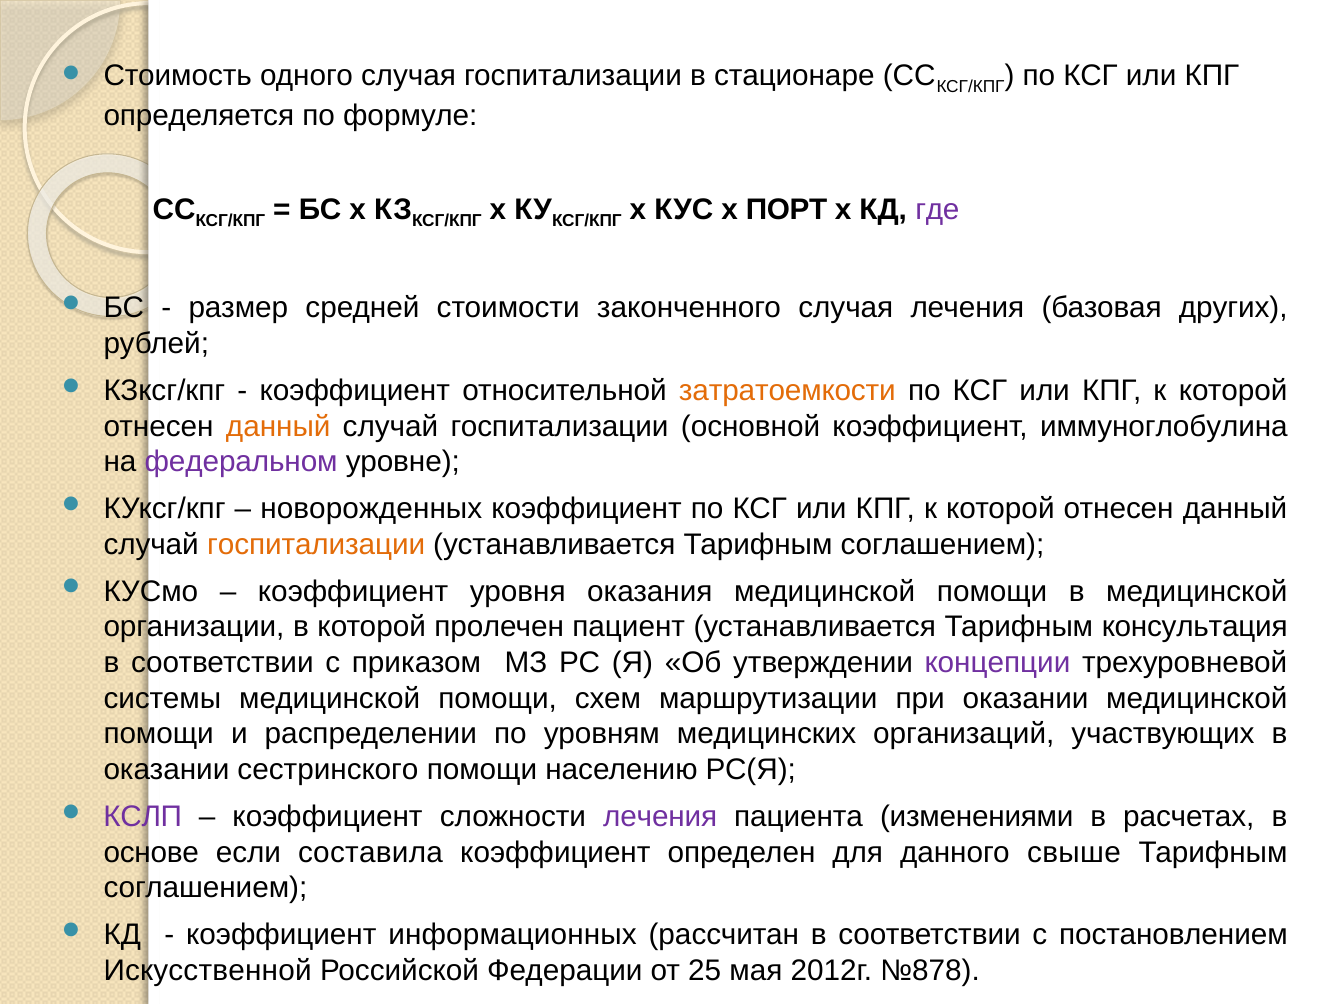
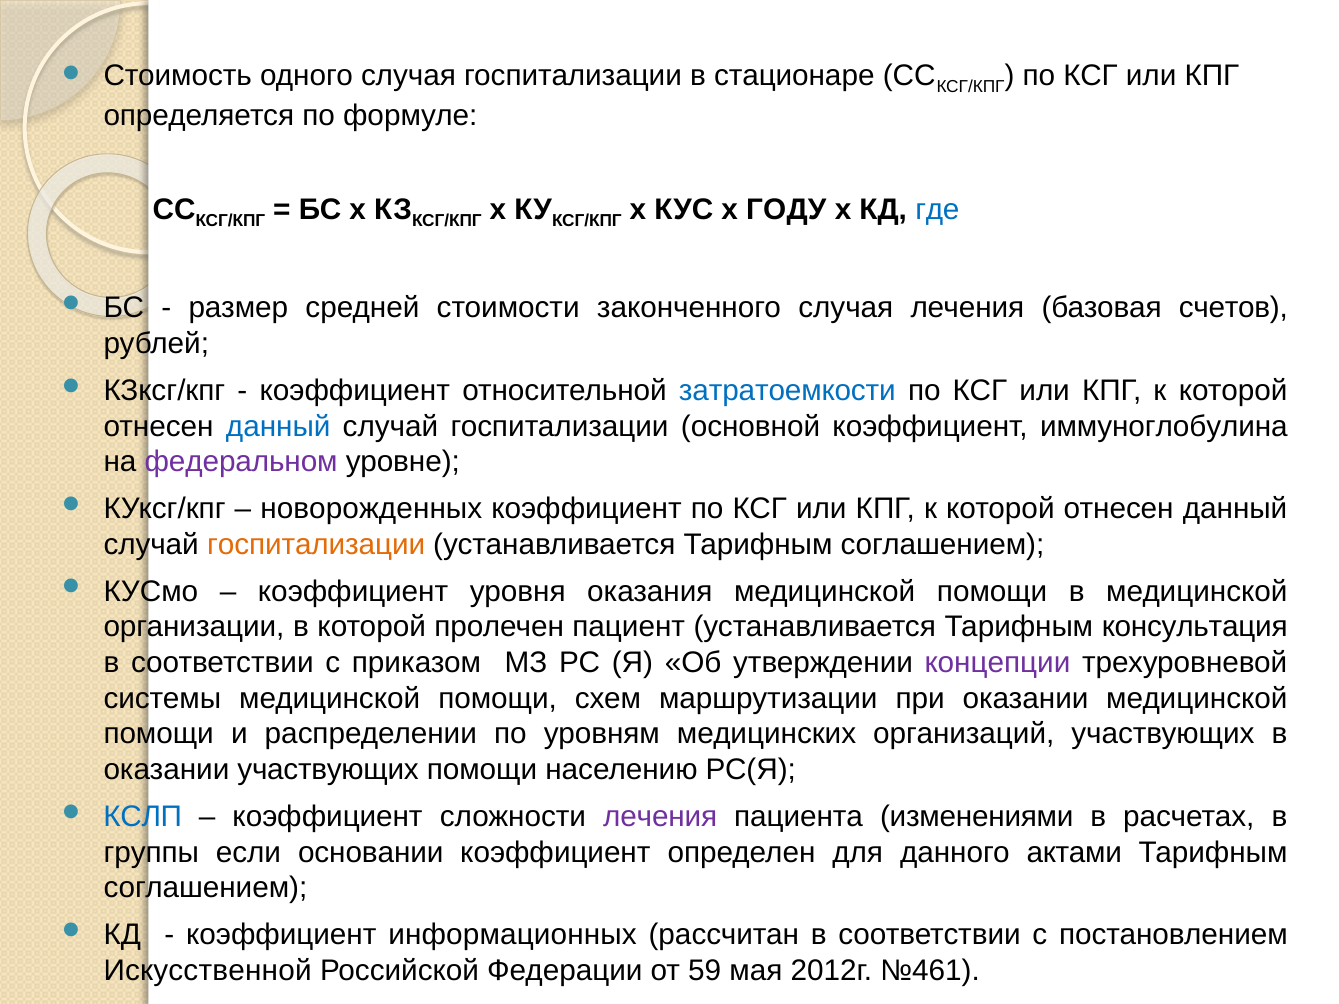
ПОРТ: ПОРТ -> ГОДУ (786, 210)
где colour: purple -> blue (937, 210)
других: других -> счетов (1233, 308)
затратоемкости colour: orange -> blue (787, 391)
данный colour: orange -> blue (278, 426)
оказании сестринского: сестринского -> участвующих (328, 770)
КСЛП colour: purple -> blue (143, 817)
основе: основе -> группы (151, 853)
составила: составила -> основании (371, 853)
свыше: свыше -> актами (1074, 853)
25: 25 -> 59 (705, 971)
№878: №878 -> №461 (930, 971)
